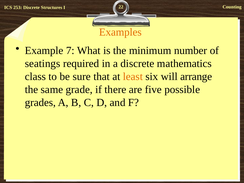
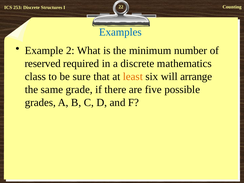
Examples colour: orange -> blue (120, 32)
7: 7 -> 2 (70, 50)
seatings: seatings -> reserved (43, 63)
